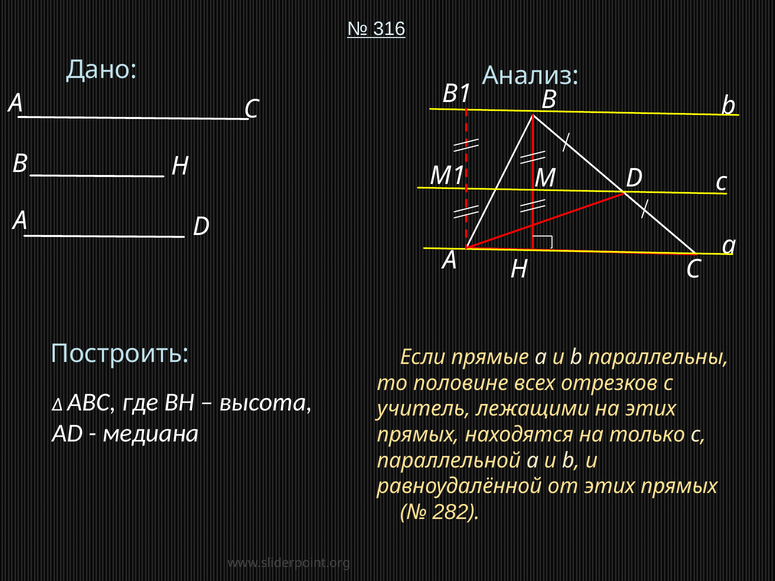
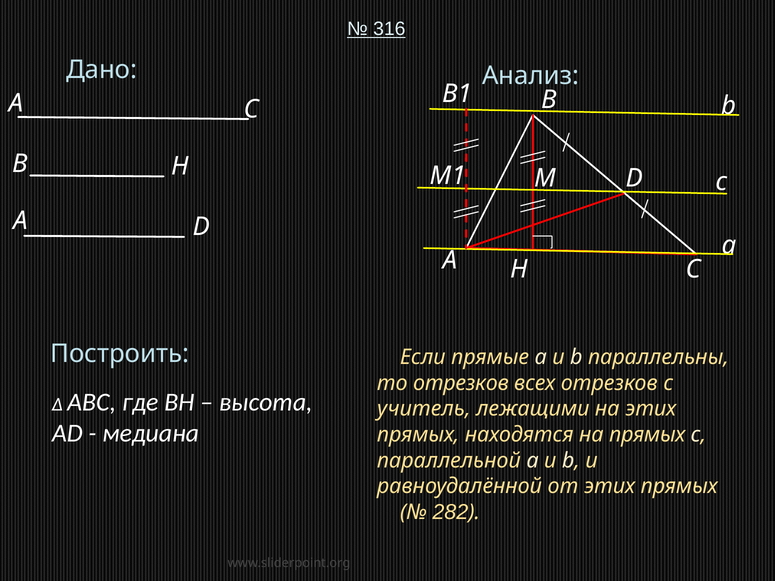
то половине: половине -> отрезков (461, 383)
на только: только -> прямых (647, 435)
